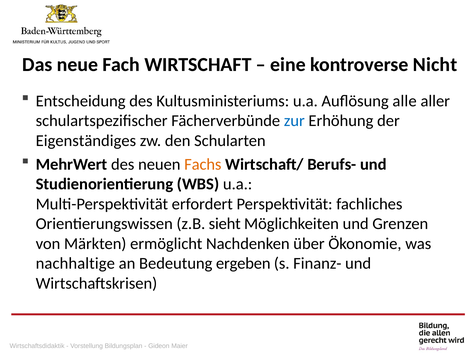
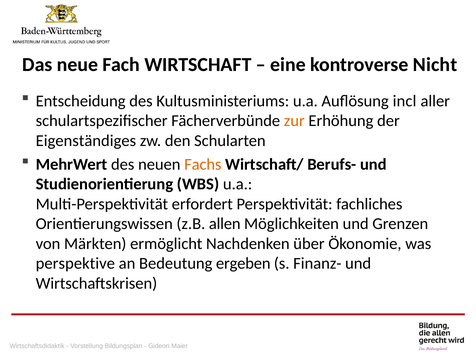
alle: alle -> incl (405, 101)
zur colour: blue -> orange (294, 121)
sieht: sieht -> allen (225, 224)
nachhaltige: nachhaltige -> perspektive (75, 263)
